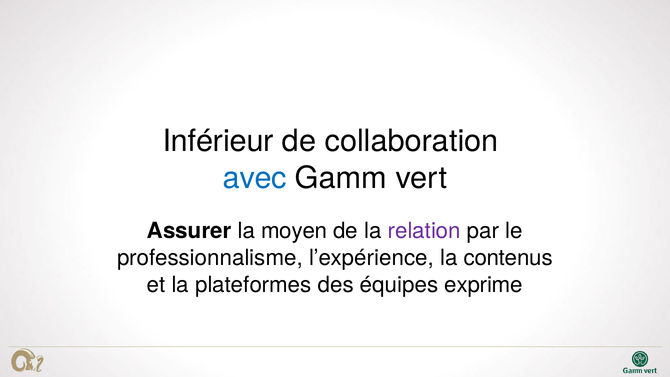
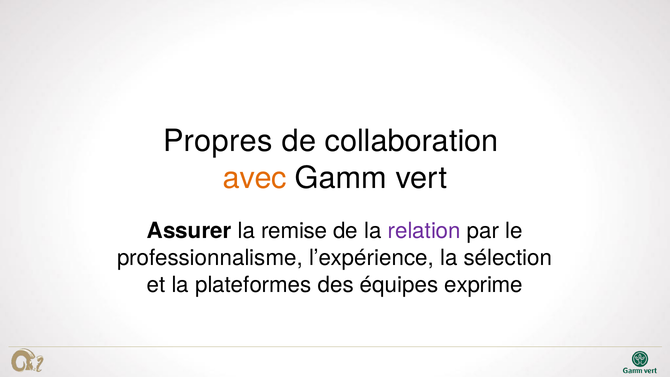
Inférieur: Inférieur -> Propres (218, 141)
avec colour: blue -> orange (255, 178)
moyen: moyen -> remise (294, 231)
contenus: contenus -> sélection (508, 258)
